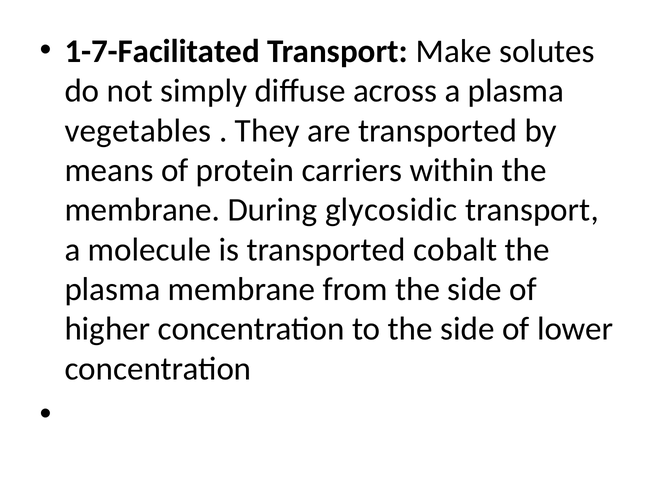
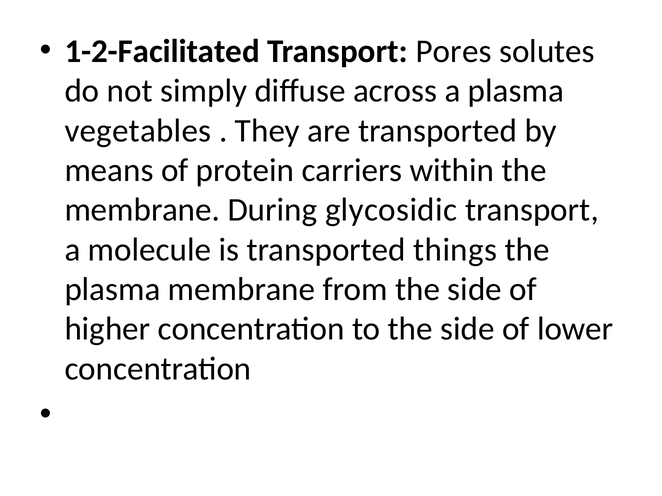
1-7-Facilitated: 1-7-Facilitated -> 1-2-Facilitated (162, 51)
Make: Make -> Pores (454, 51)
cobalt: cobalt -> things (455, 250)
